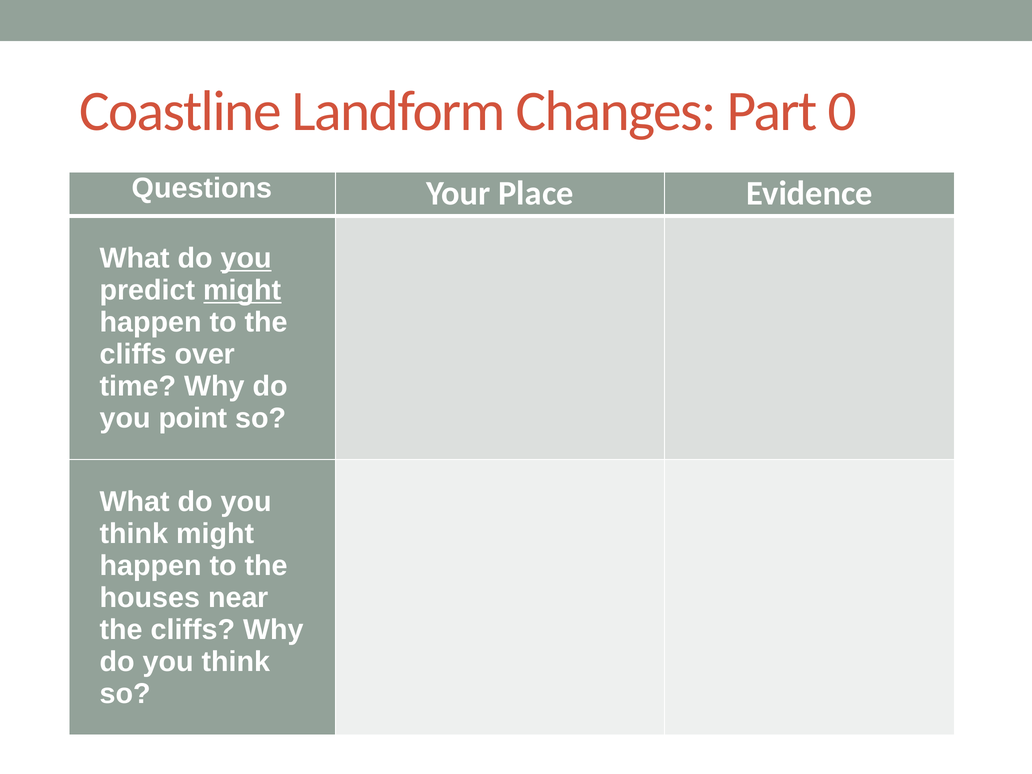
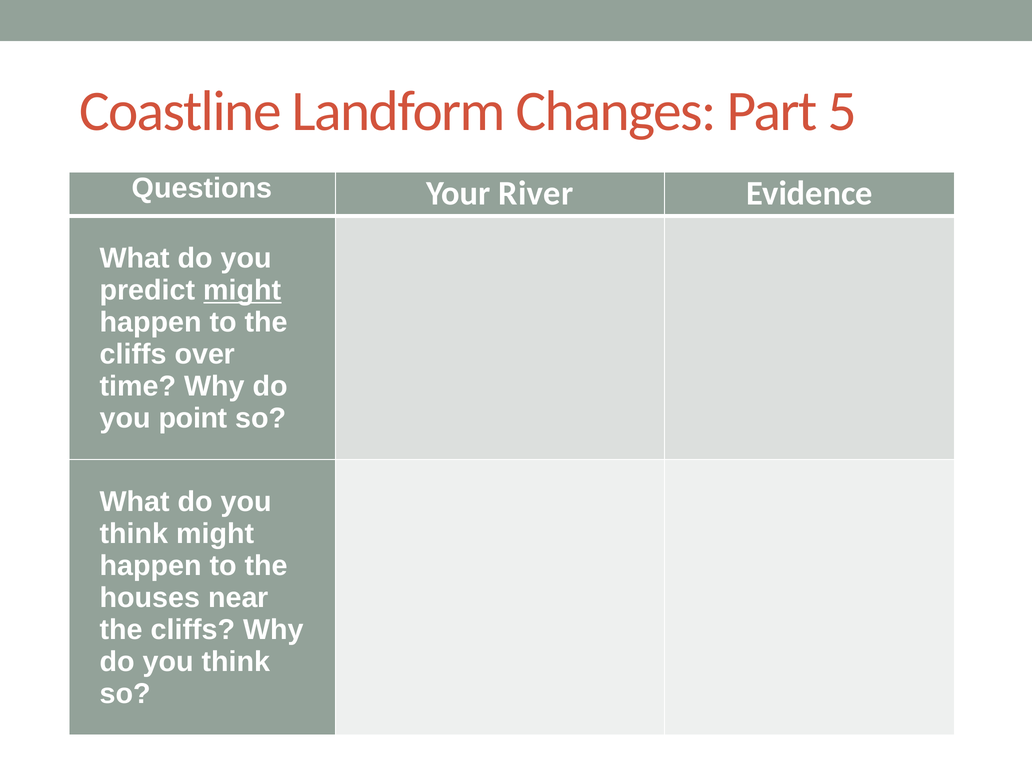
0: 0 -> 5 (842, 111)
Place: Place -> River (536, 193)
you underline: present -> none (246, 258)
